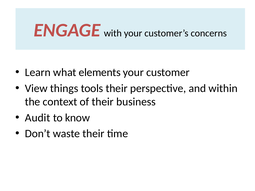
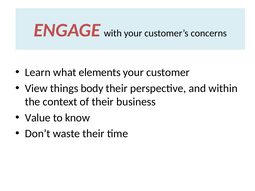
tools: tools -> body (92, 88)
Audit: Audit -> Value (38, 118)
